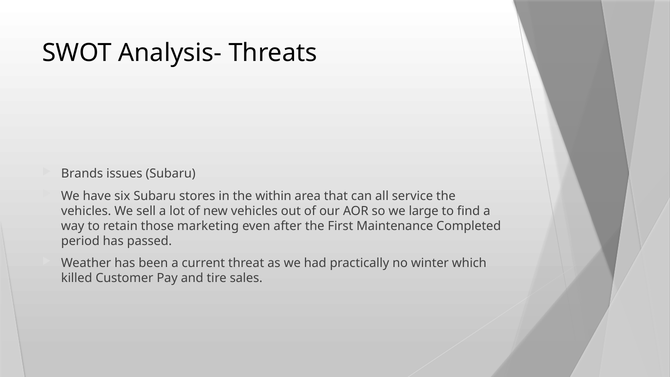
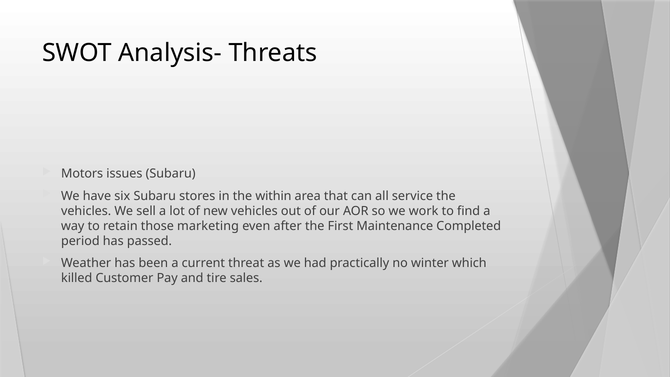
Brands: Brands -> Motors (82, 174)
large: large -> work (424, 211)
